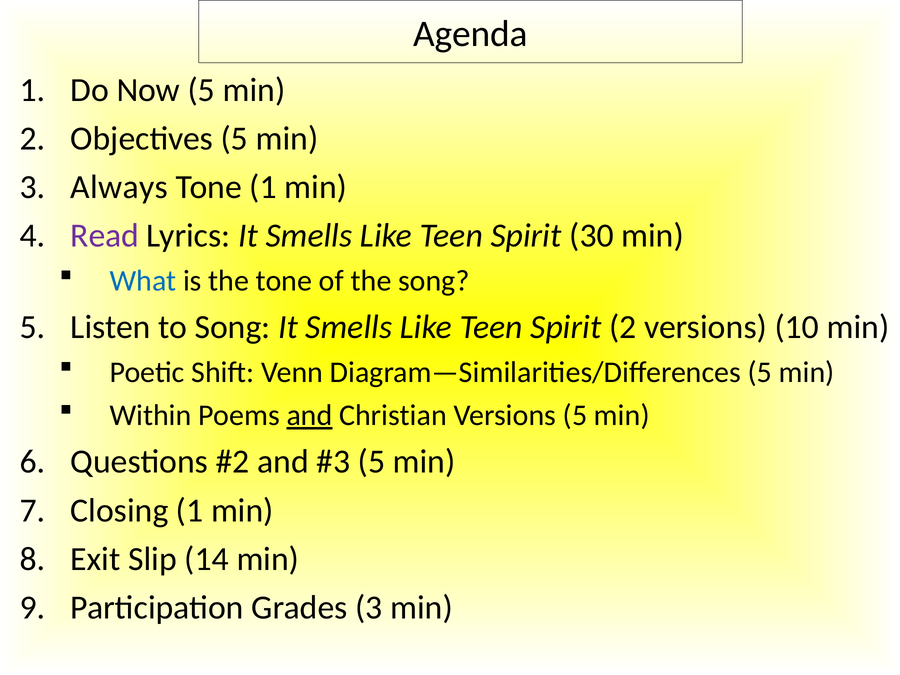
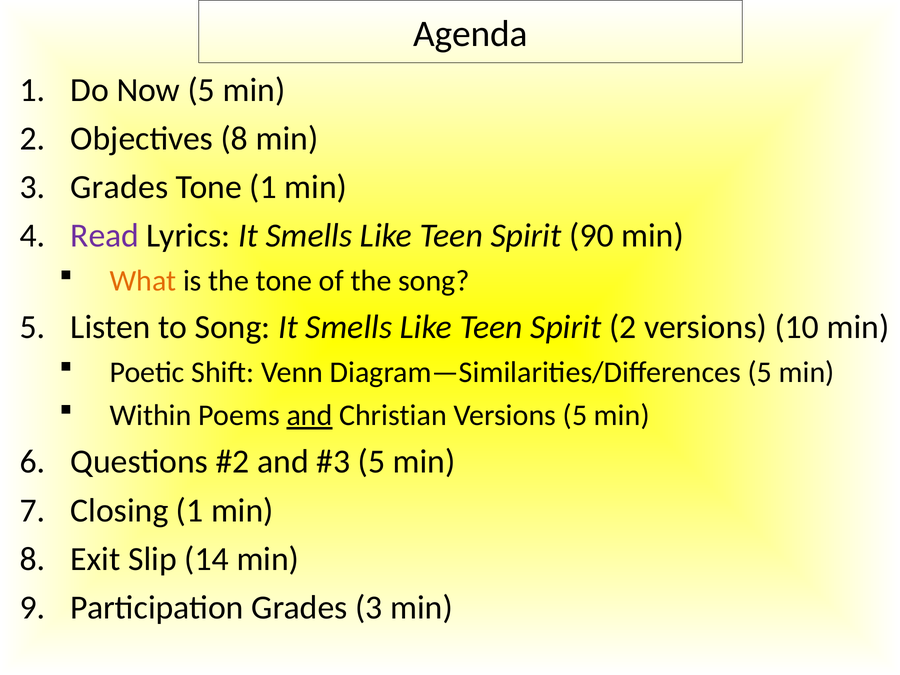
Objectives 5: 5 -> 8 (234, 139)
3 Always: Always -> Grades (119, 187)
30: 30 -> 90 (592, 236)
What colour: blue -> orange (143, 281)
